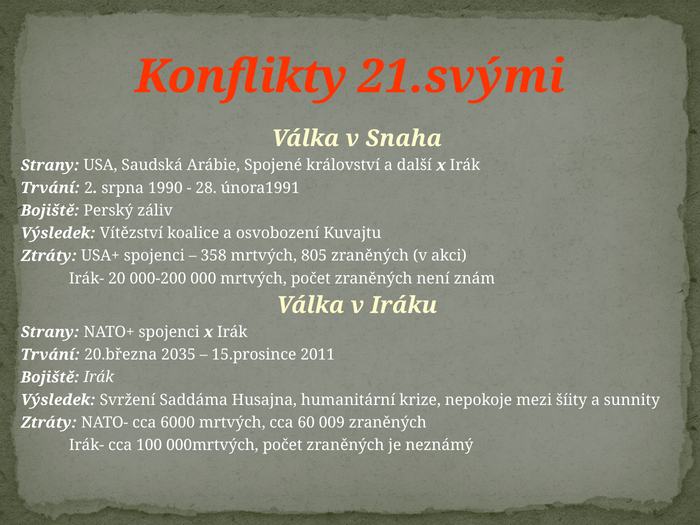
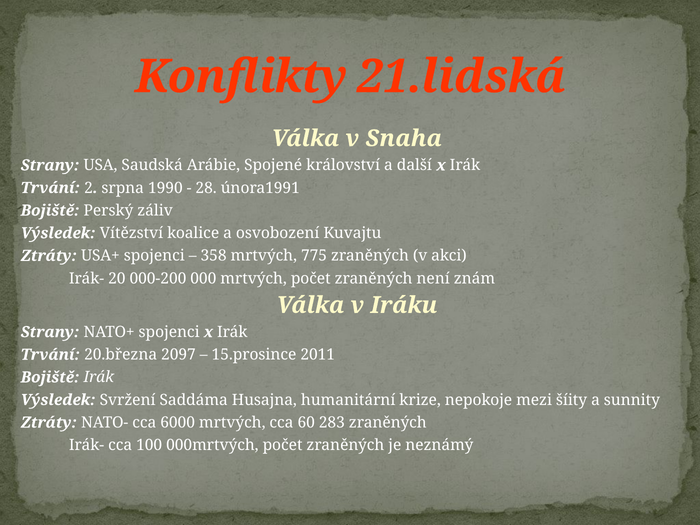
21.svými: 21.svými -> 21.lidská (462, 77)
805: 805 -> 775 (314, 256)
2035: 2035 -> 2097 (178, 355)
009: 009 -> 283 (332, 423)
